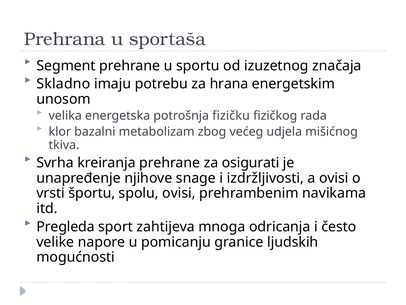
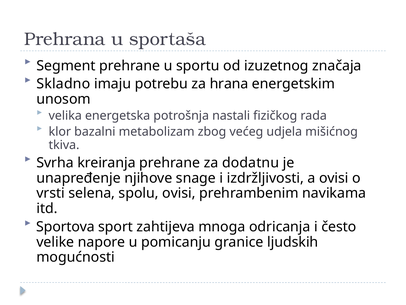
fizičku: fizičku -> nastali (231, 116)
osigurati: osigurati -> dodatnu (251, 163)
športu: športu -> selena (92, 193)
Pregleda: Pregleda -> Sportova (66, 226)
